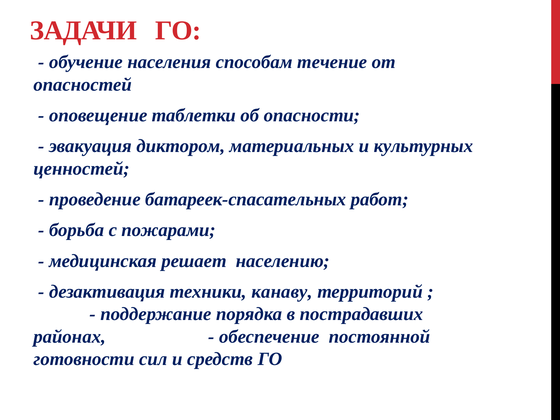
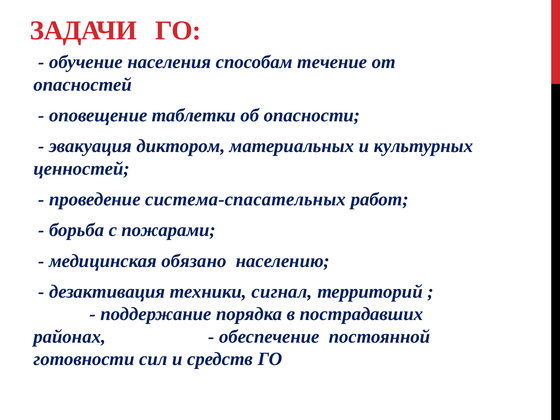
батареек-спасательных: батареек-спасательных -> система-спасательных (246, 199)
решает: решает -> обязано (194, 261)
канаву: канаву -> сигнал (282, 292)
